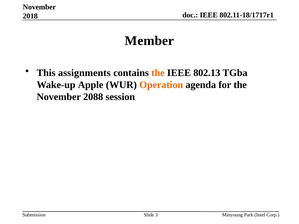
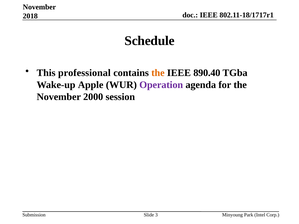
Member: Member -> Schedule (150, 41)
assignments: assignments -> professional (84, 73)
802.13: 802.13 -> 890.40 (207, 73)
Operation colour: orange -> purple (161, 85)
2088: 2088 -> 2000 (93, 97)
